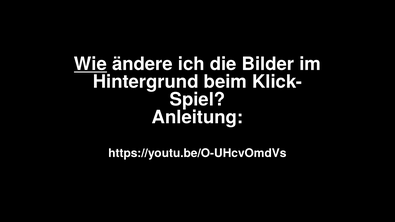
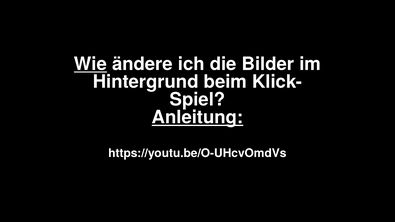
Anleitung underline: none -> present (197, 117)
